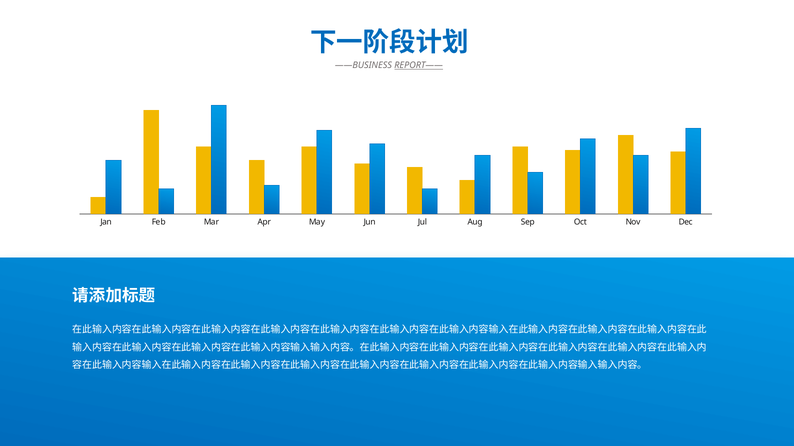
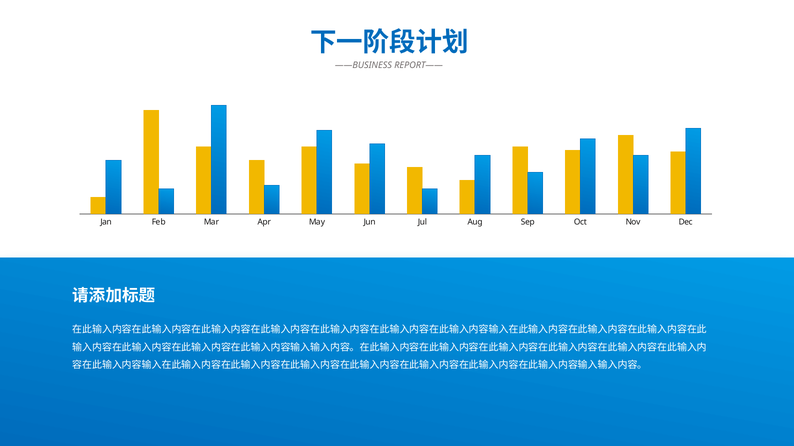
REPORT—— underline: present -> none (419, 65)
